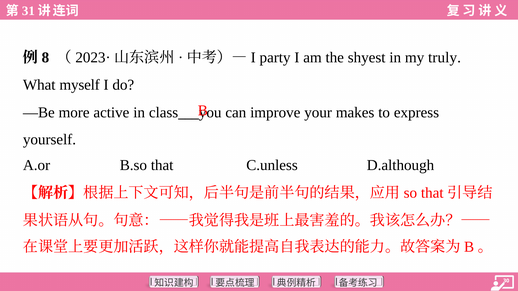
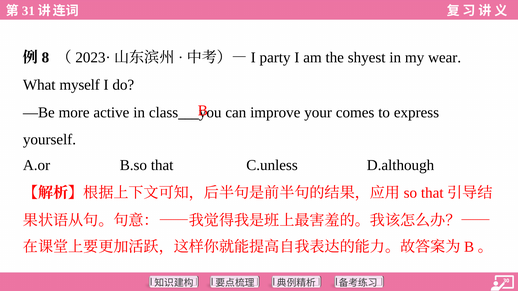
truly: truly -> wear (445, 58)
makes: makes -> comes (355, 113)
